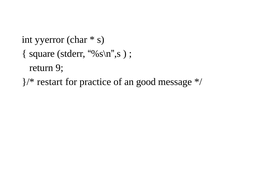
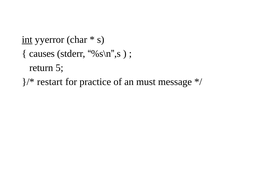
int underline: none -> present (27, 40)
square: square -> causes (42, 54)
9: 9 -> 5 (59, 68)
good: good -> must (146, 82)
